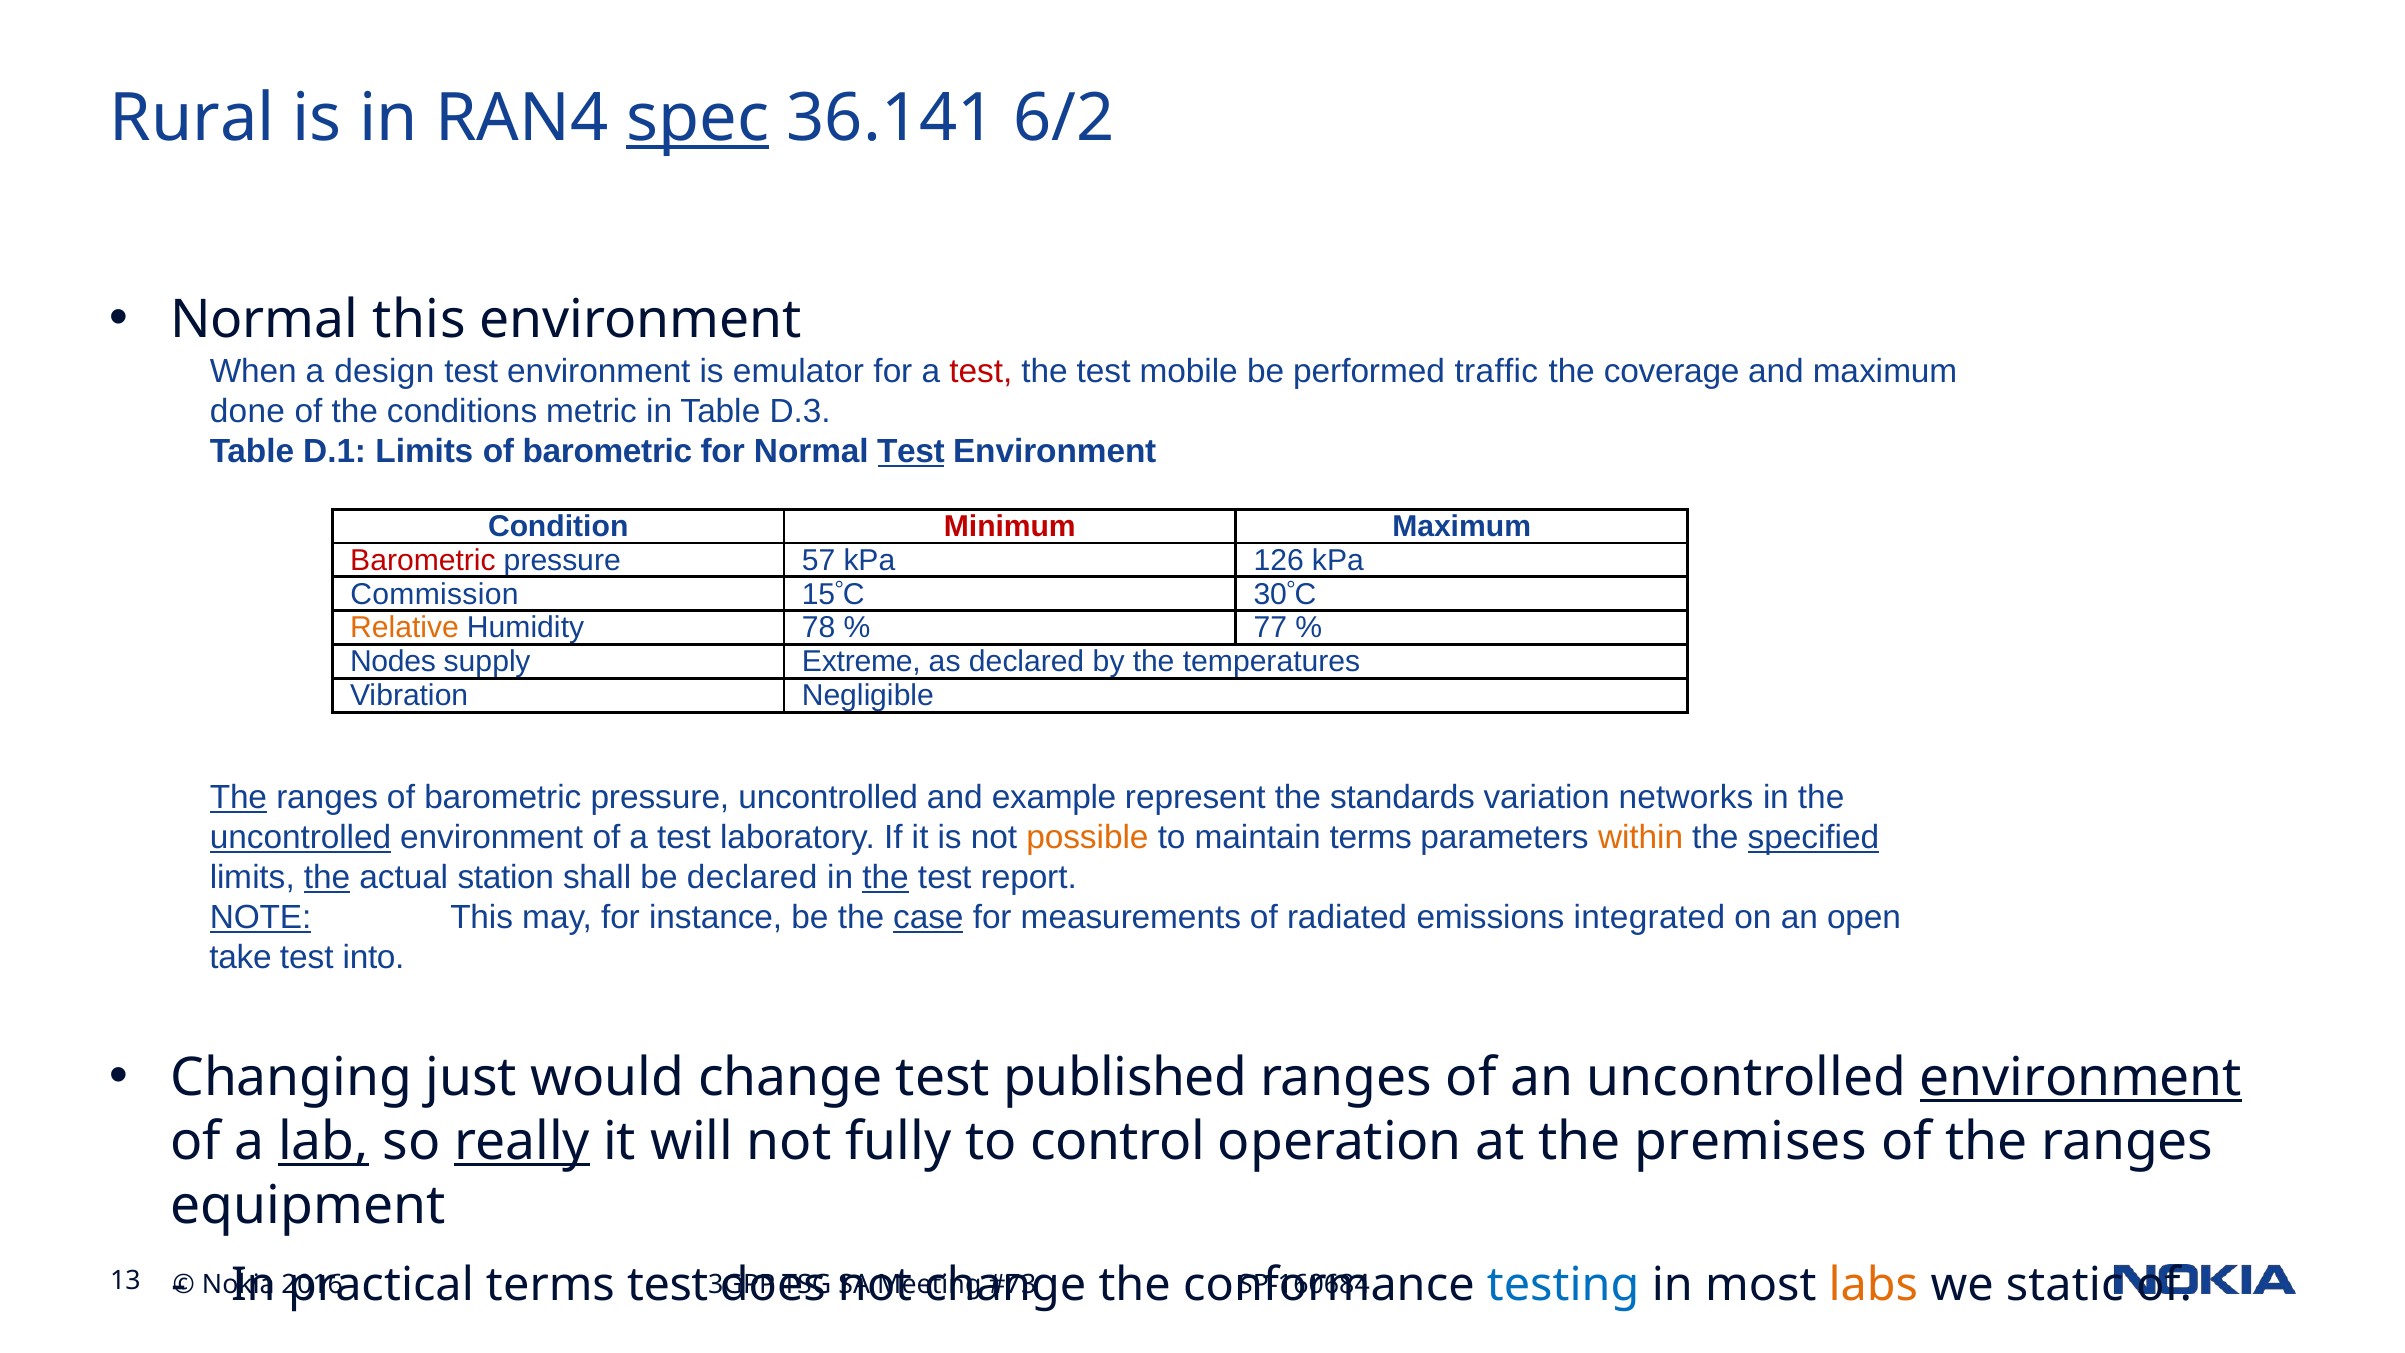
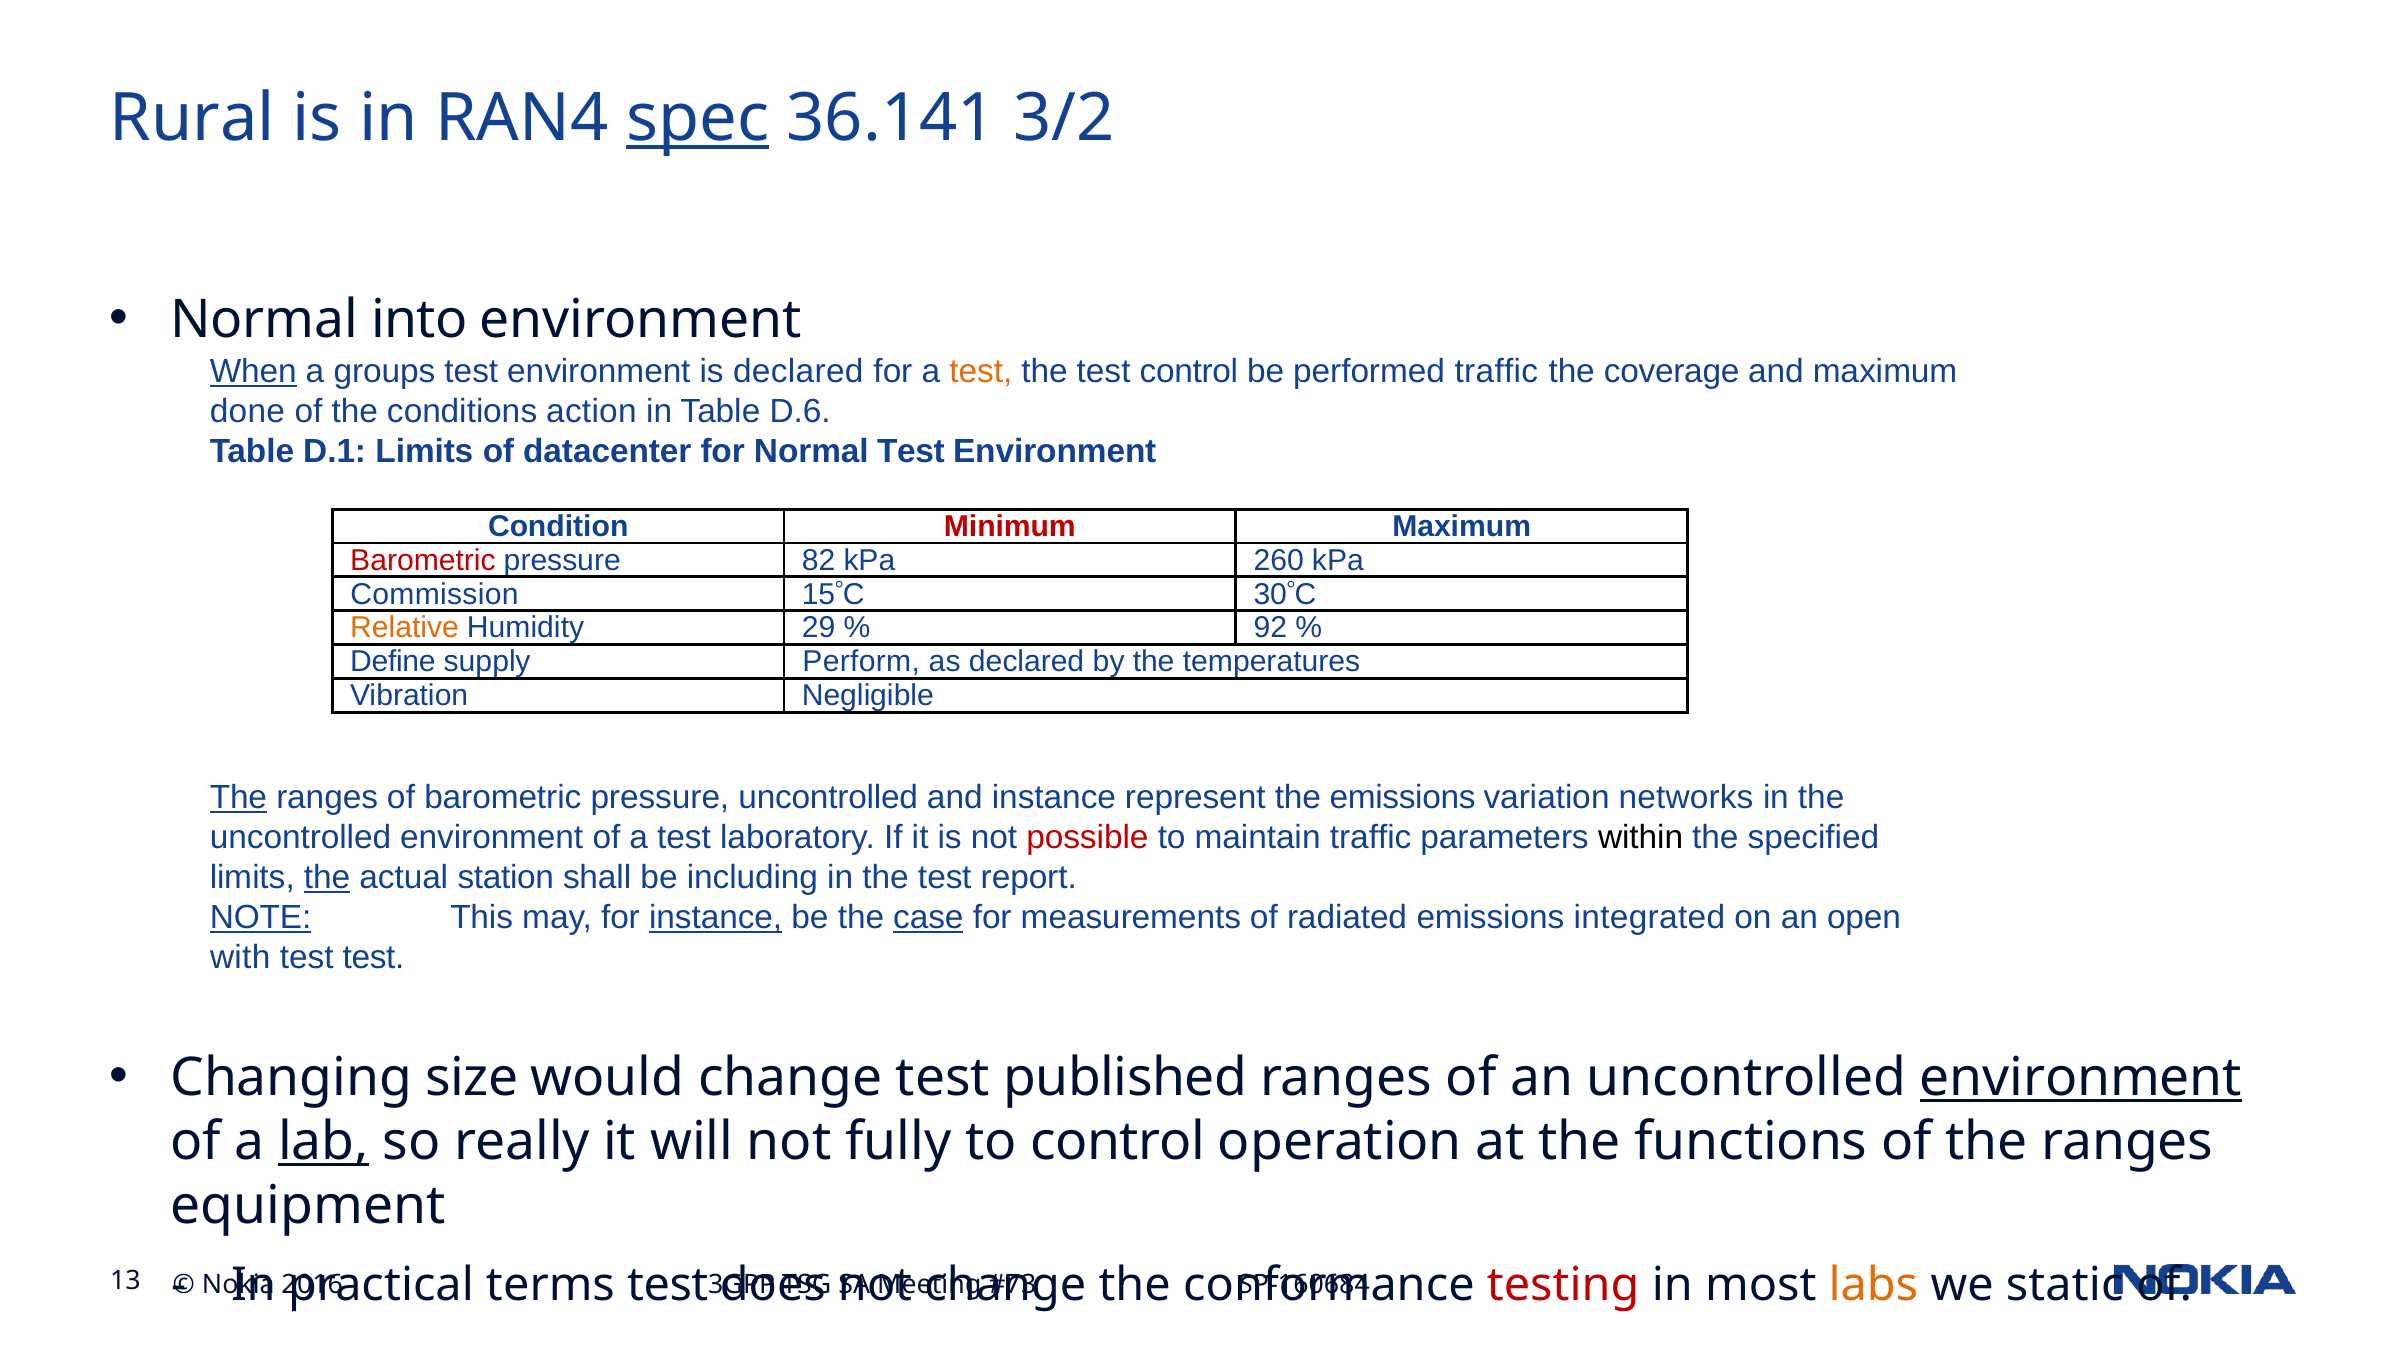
6/2: 6/2 -> 3/2 (1064, 118)
Normal this: this -> into (419, 320)
When underline: none -> present (253, 372)
design: design -> groups (385, 372)
is emulator: emulator -> declared (798, 372)
test colour: red -> orange (981, 372)
test mobile: mobile -> control (1189, 372)
metric: metric -> action (591, 412)
D.3: D.3 -> D.6 (800, 412)
Limits of barometric: barometric -> datacenter (607, 452)
Test underline: present -> none (911, 452)
57: 57 -> 82 (819, 560)
126: 126 -> 260 (1279, 560)
78: 78 -> 29 (819, 628)
77: 77 -> 92 (1270, 628)
Nodes: Nodes -> Define (393, 662)
Extreme: Extreme -> Perform (861, 662)
and example: example -> instance (1054, 797)
the standards: standards -> emissions (1403, 797)
uncontrolled underline: present -> none (301, 837)
possible colour: orange -> red (1087, 837)
maintain terms: terms -> traffic (1371, 837)
within colour: orange -> black (1641, 837)
specified underline: present -> none (1813, 837)
be declared: declared -> including (752, 877)
the underline: present -> none (886, 877)
instance underline: none -> present (716, 918)
take: take -> with (240, 958)
test into: into -> test (374, 958)
just: just -> size (472, 1077)
really underline: present -> none (522, 1142)
premises: premises -> functions (1751, 1142)
testing colour: blue -> red (1563, 1285)
